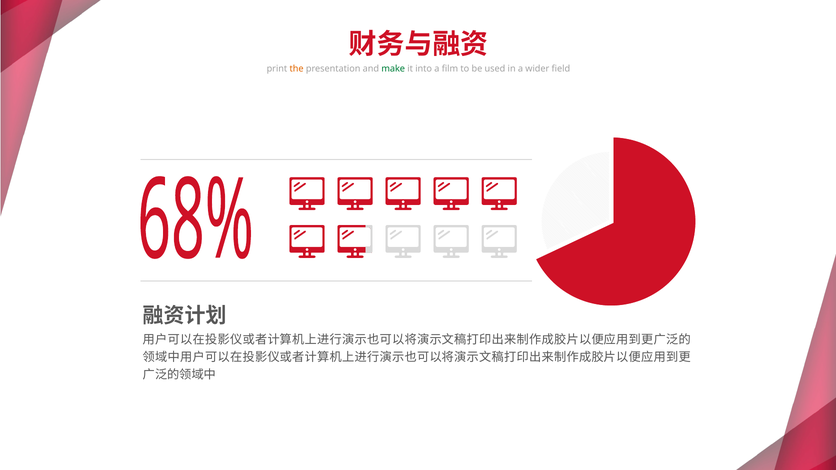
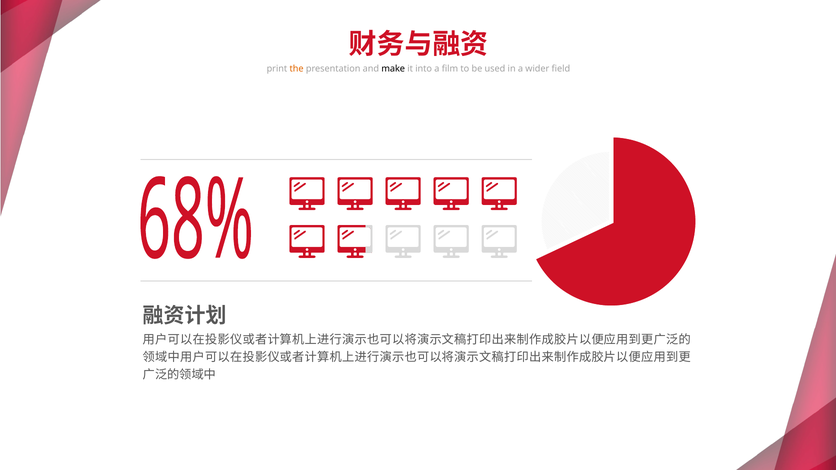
make colour: green -> black (393, 69)
